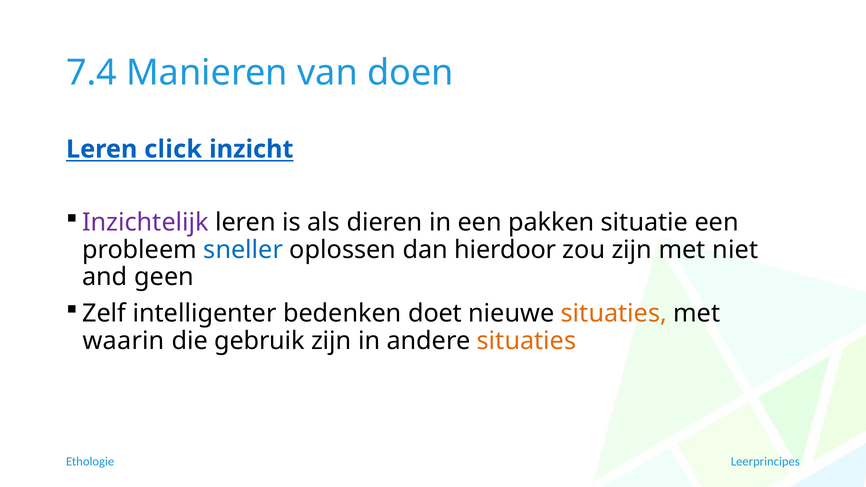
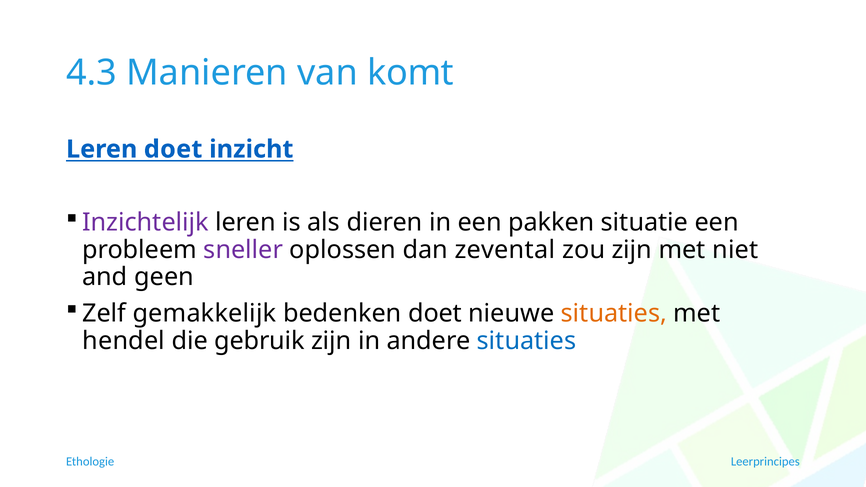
7.4: 7.4 -> 4.3 (91, 73)
doen: doen -> komt (411, 73)
Leren click: click -> doet (173, 149)
sneller colour: blue -> purple (243, 250)
hierdoor: hierdoor -> zevental (505, 250)
intelligenter: intelligenter -> gemakkelijk (205, 314)
waarin: waarin -> hendel (124, 341)
situaties colour: orange -> blue (527, 341)
